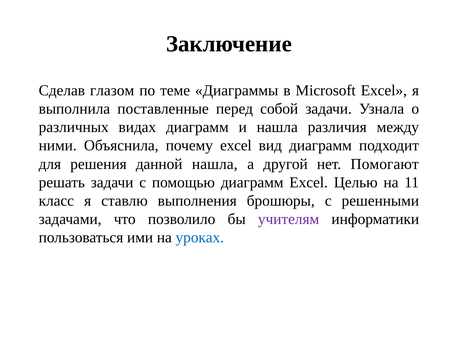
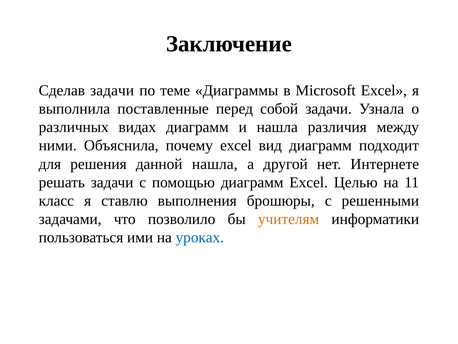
Сделав глазом: глазом -> задачи (112, 90)
Помогают: Помогают -> Интернете (385, 164)
учителям colour: purple -> orange (289, 219)
